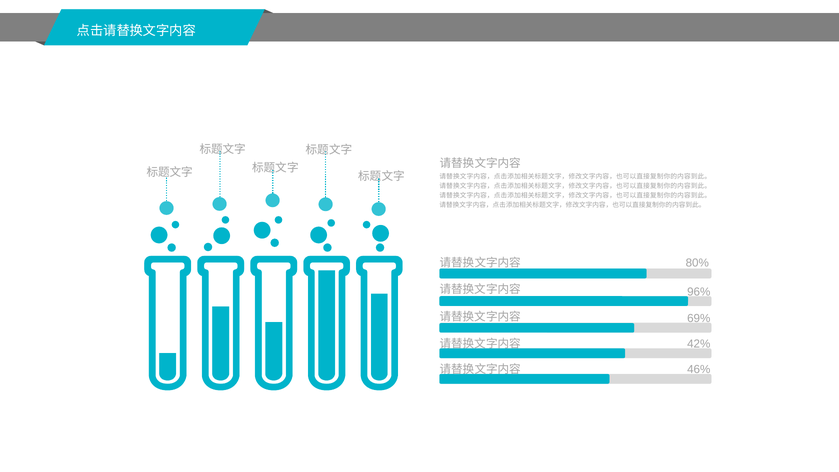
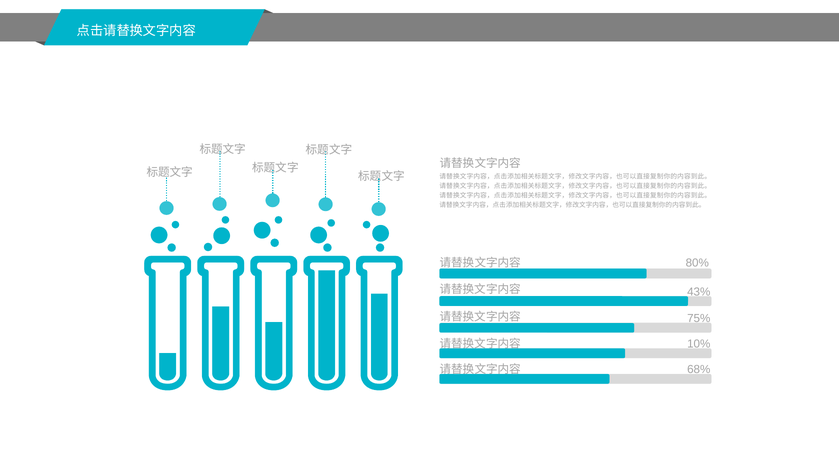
96%: 96% -> 43% (699, 292)
69%: 69% -> 75% (699, 318)
42%: 42% -> 10% (699, 344)
46%: 46% -> 68% (699, 369)
